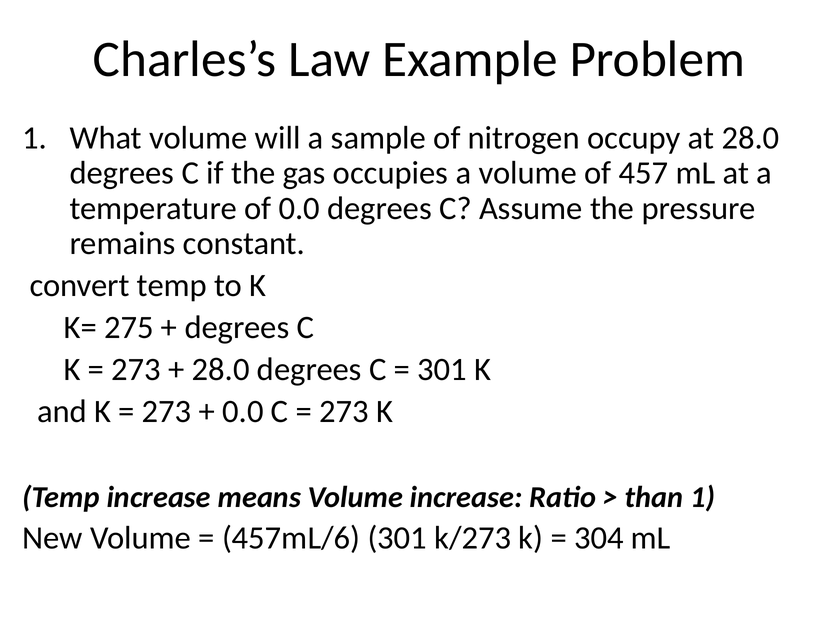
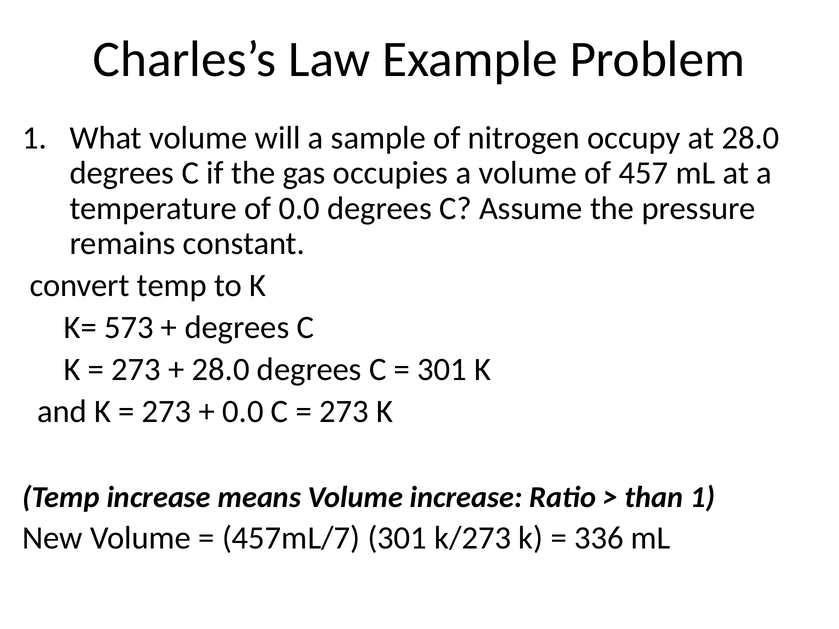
275: 275 -> 573 (129, 328)
457mL/6: 457mL/6 -> 457mL/7 (291, 538)
304: 304 -> 336 (599, 538)
